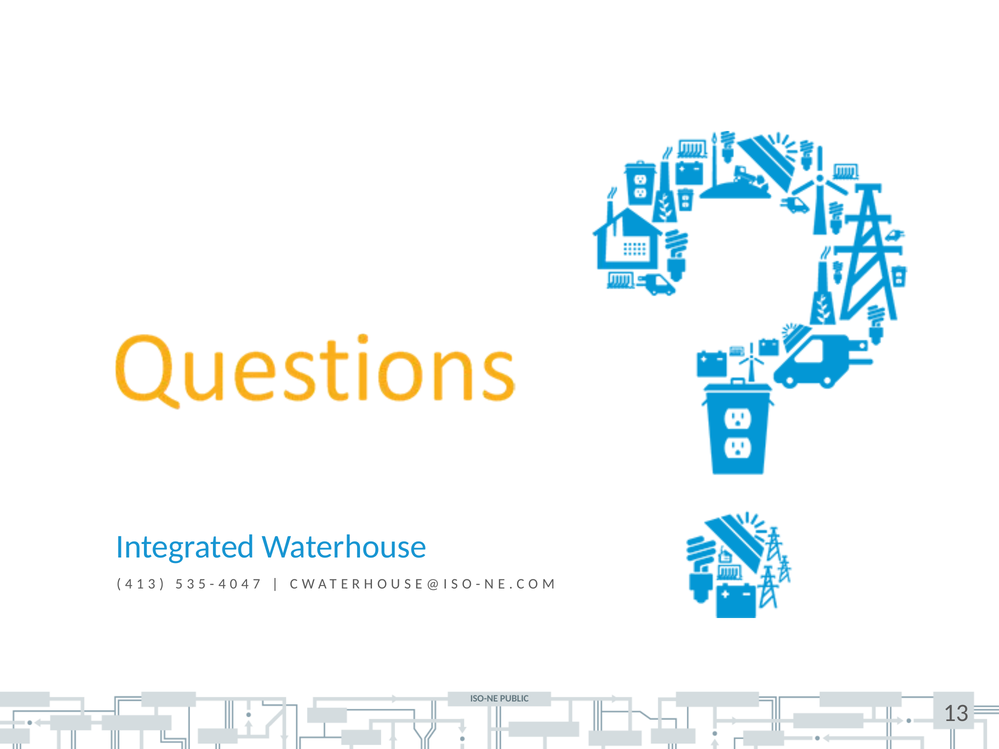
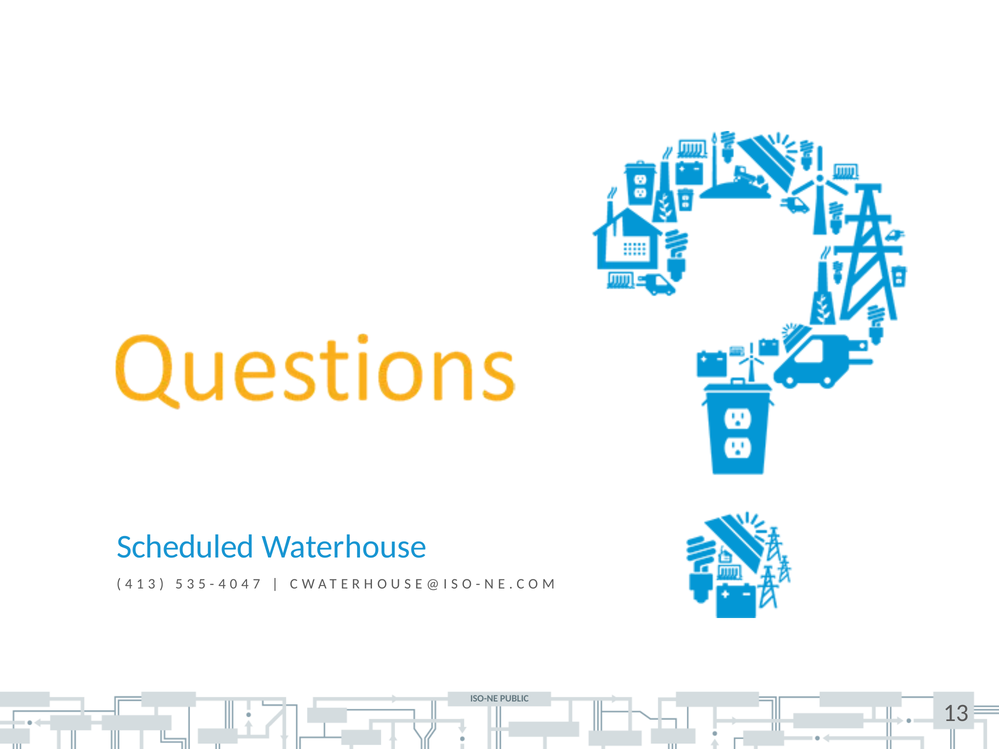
Integrated: Integrated -> Scheduled (185, 547)
